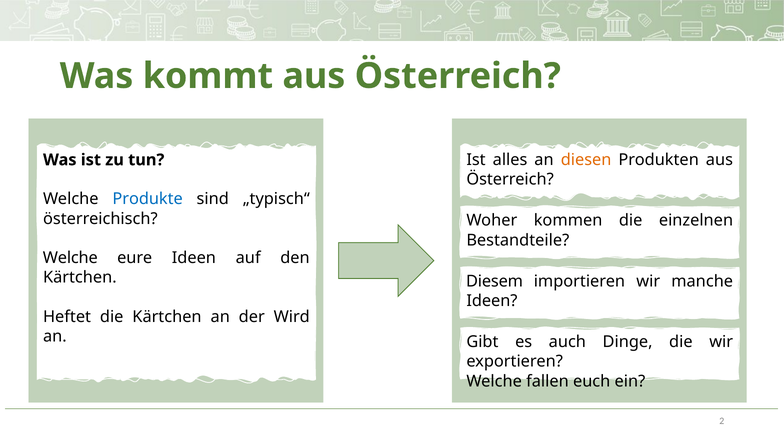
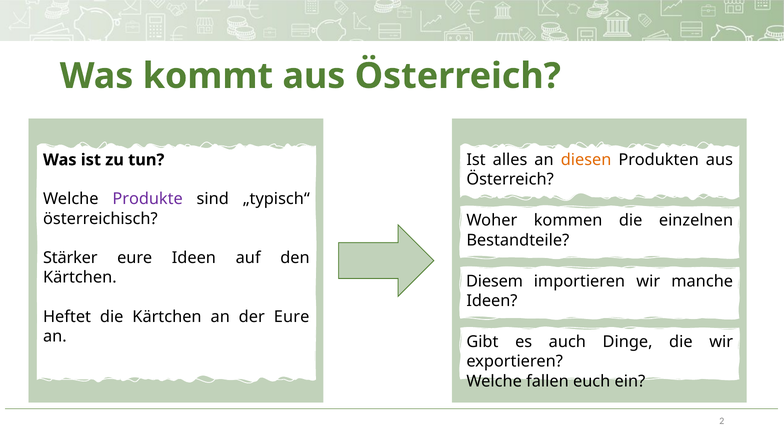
Produkte colour: blue -> purple (148, 199)
Welche: Welche -> Stärker (70, 258)
der Wird: Wird -> Eure (292, 317)
